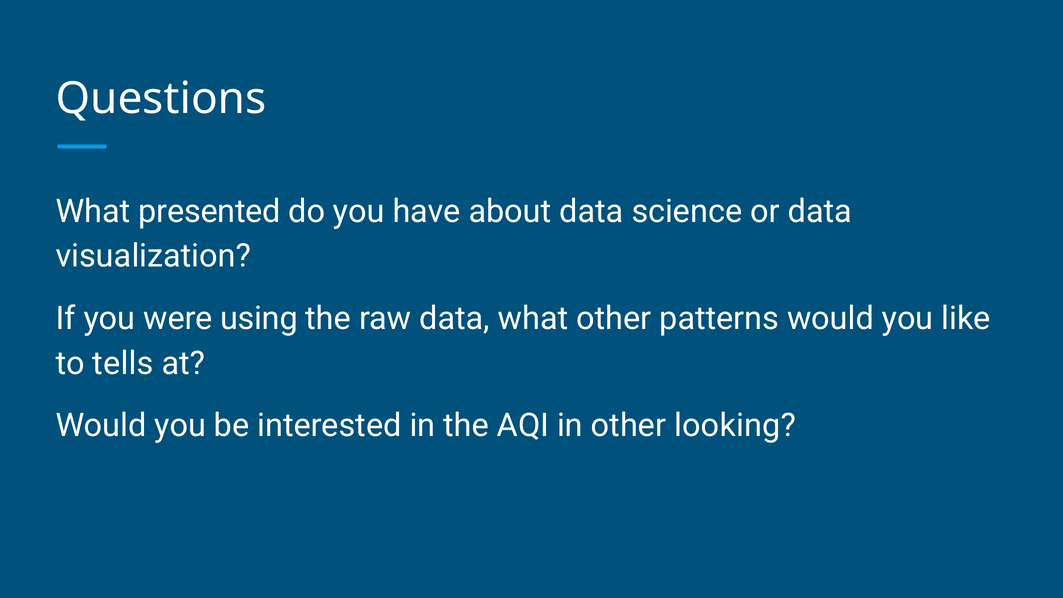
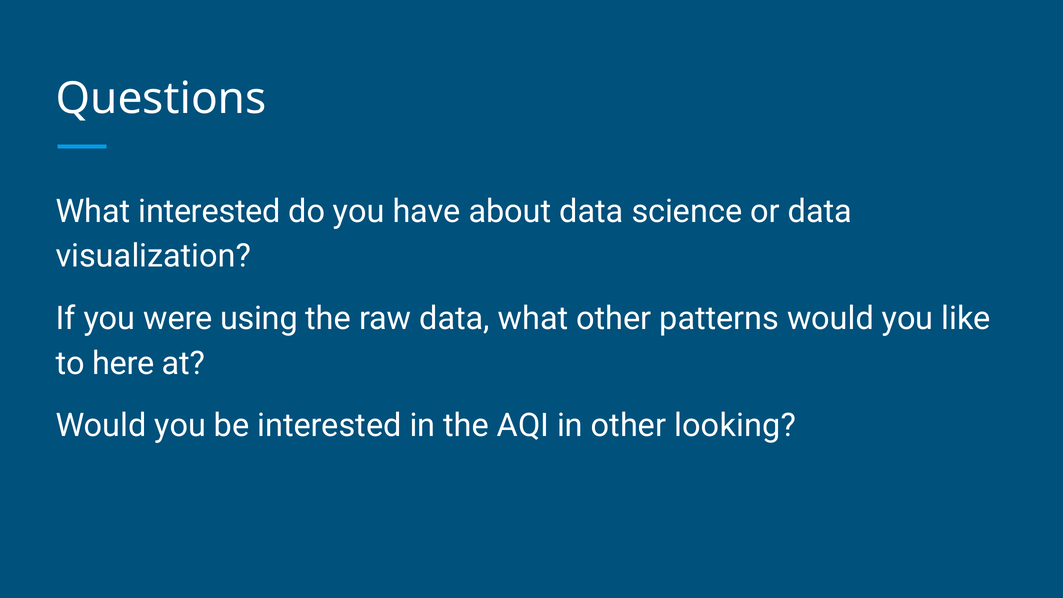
What presented: presented -> interested (210, 211)
tells: tells -> here (123, 363)
